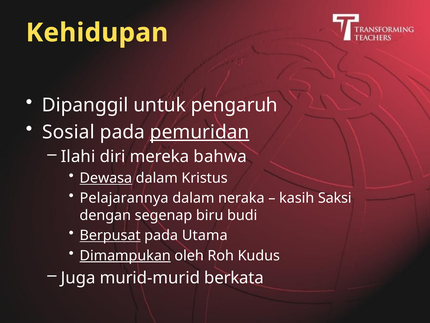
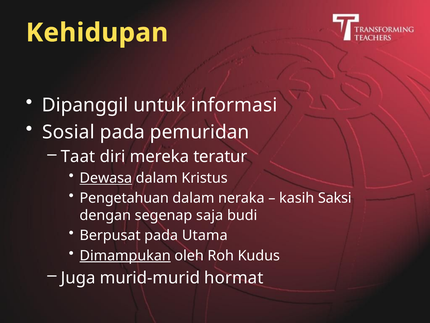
pengaruh: pengaruh -> informasi (234, 105)
pemuridan underline: present -> none (200, 132)
Ilahi: Ilahi -> Taat (78, 157)
bahwa: bahwa -> teratur (220, 157)
Pelajarannya: Pelajarannya -> Pengetahuan (124, 198)
biru: biru -> saja (210, 215)
Berpusat underline: present -> none (110, 235)
berkata: berkata -> hormat (234, 277)
